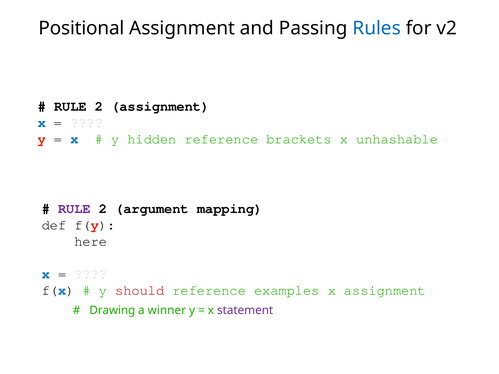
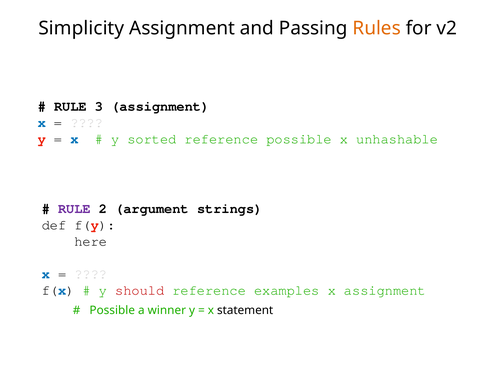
Positional: Positional -> Simplicity (81, 28)
Rules colour: blue -> orange (377, 28)
2: 2 -> 3 (99, 106)
hidden: hidden -> sorted (152, 139)
reference brackets: brackets -> possible (299, 139)
mapping: mapping -> strings (230, 209)
Drawing: Drawing -> Possible (112, 311)
statement colour: purple -> black (245, 311)
